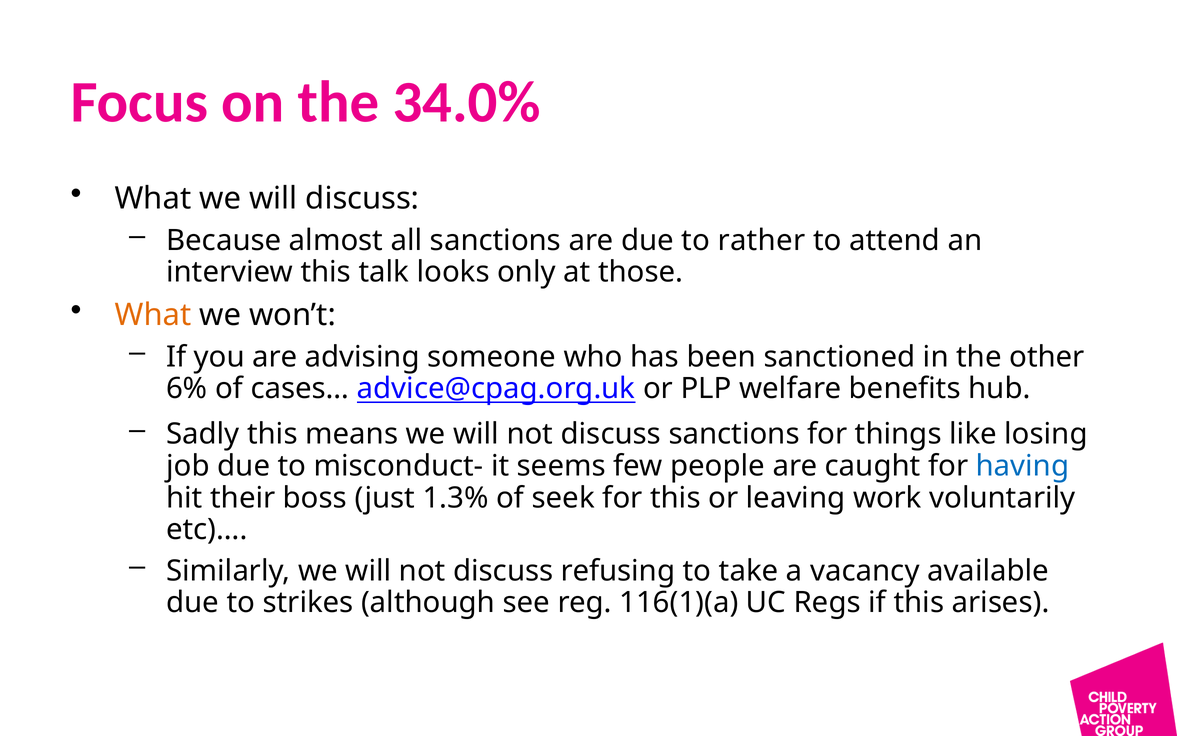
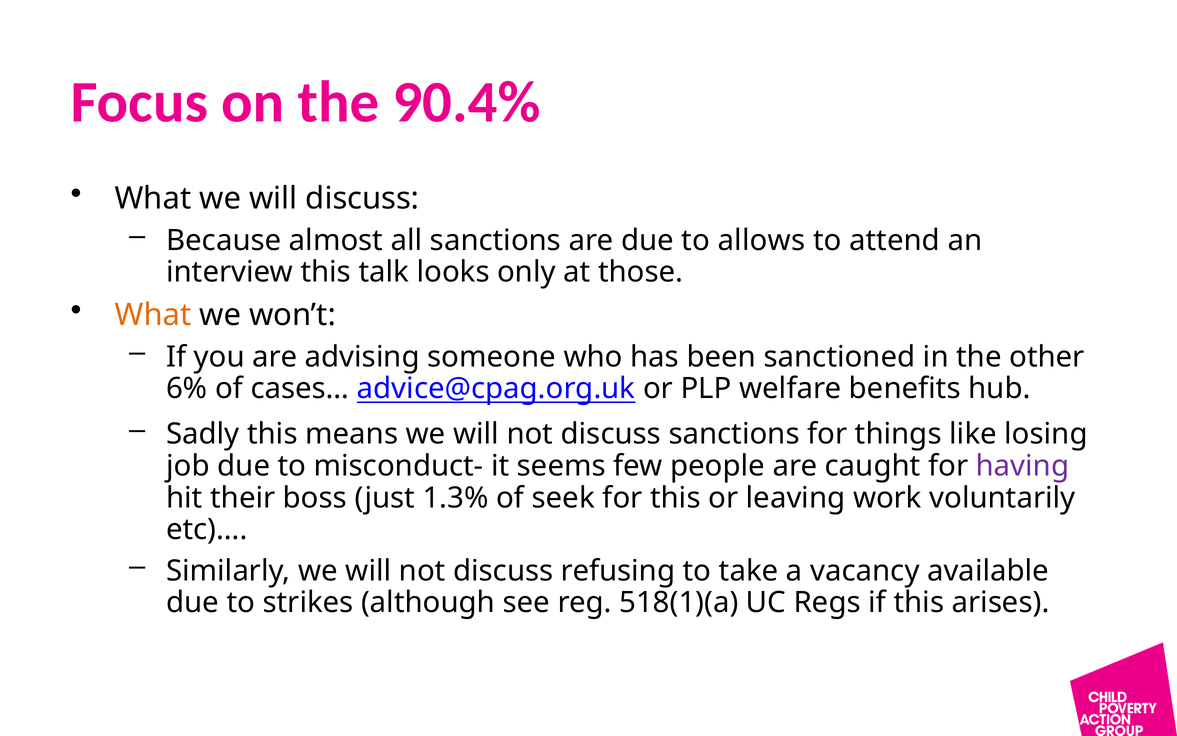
34.0%: 34.0% -> 90.4% (467, 102)
rather: rather -> allows (761, 240)
having colour: blue -> purple (1022, 466)
116(1)(a: 116(1)(a -> 518(1)(a (679, 602)
